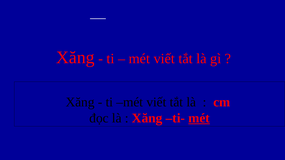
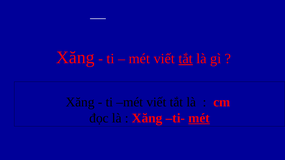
tắt underline: none -> present (186, 59)
